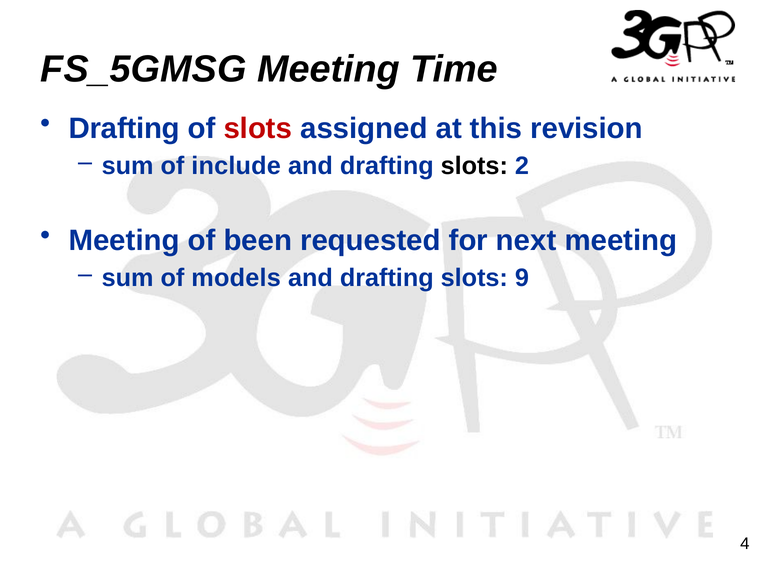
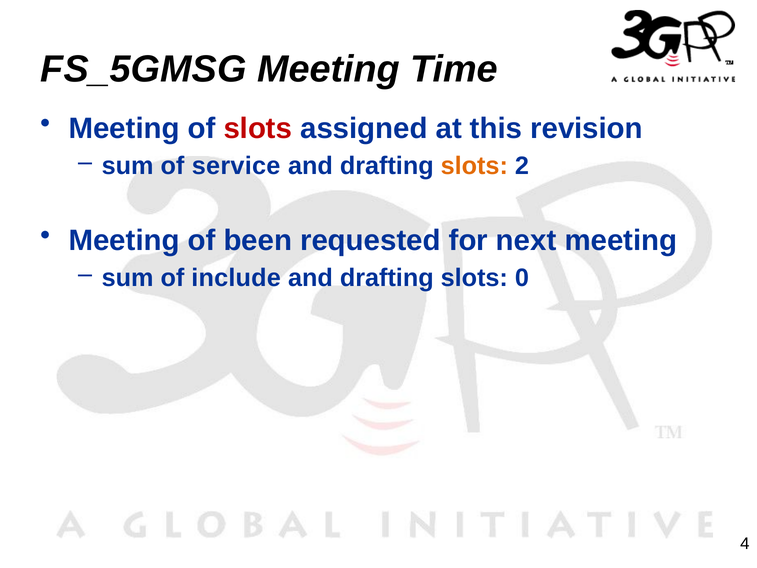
Drafting: Drafting -> Meeting (124, 128)
include: include -> service (236, 166)
slots colour: black -> orange (474, 166)
models: models -> include (236, 278)
9: 9 -> 0 (522, 278)
